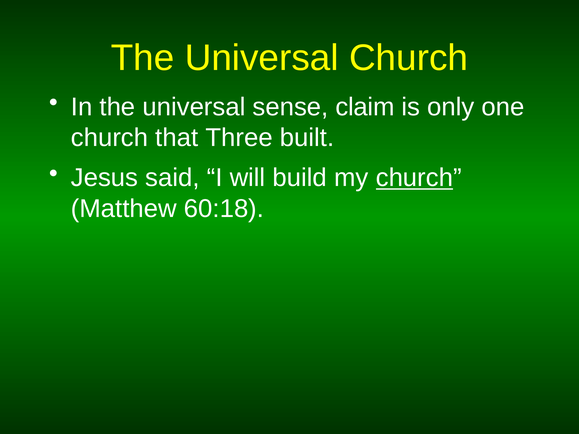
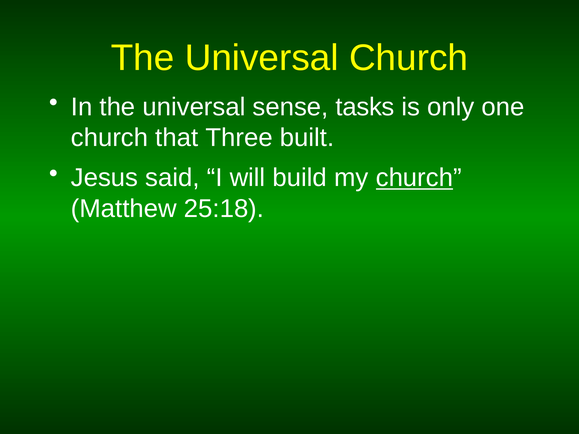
claim: claim -> tasks (365, 107)
60:18: 60:18 -> 25:18 (224, 209)
